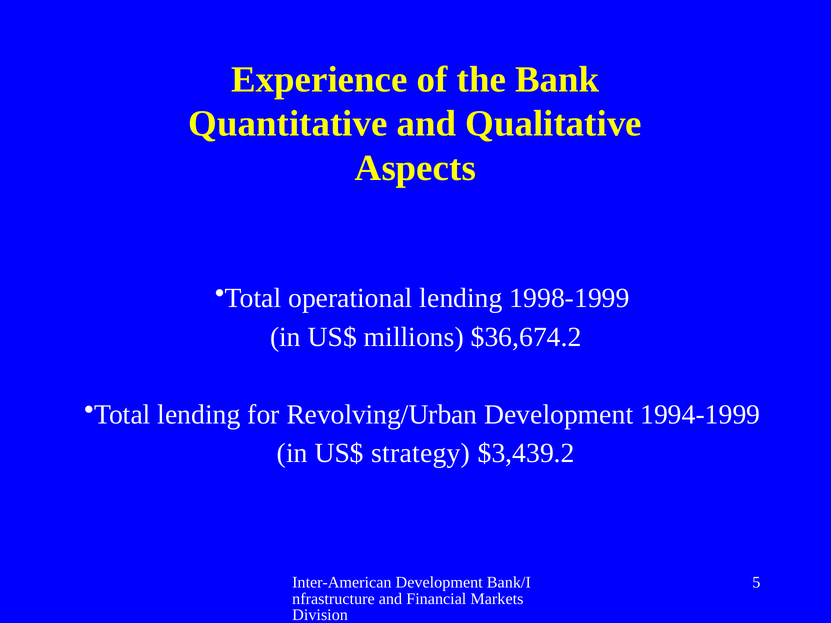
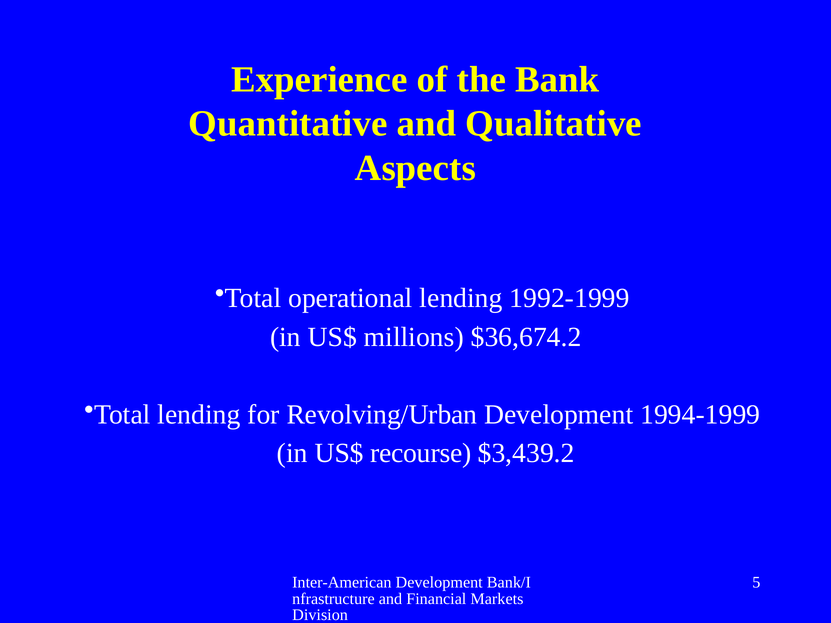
1998-1999: 1998-1999 -> 1992-1999 (570, 298)
strategy: strategy -> recourse (421, 453)
